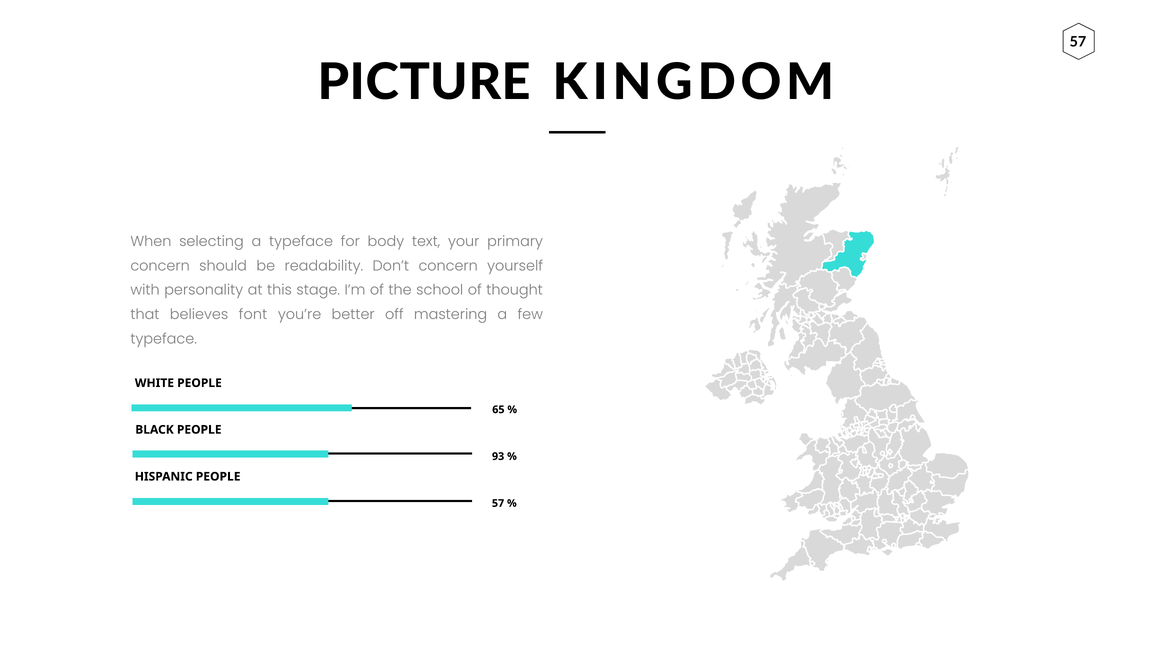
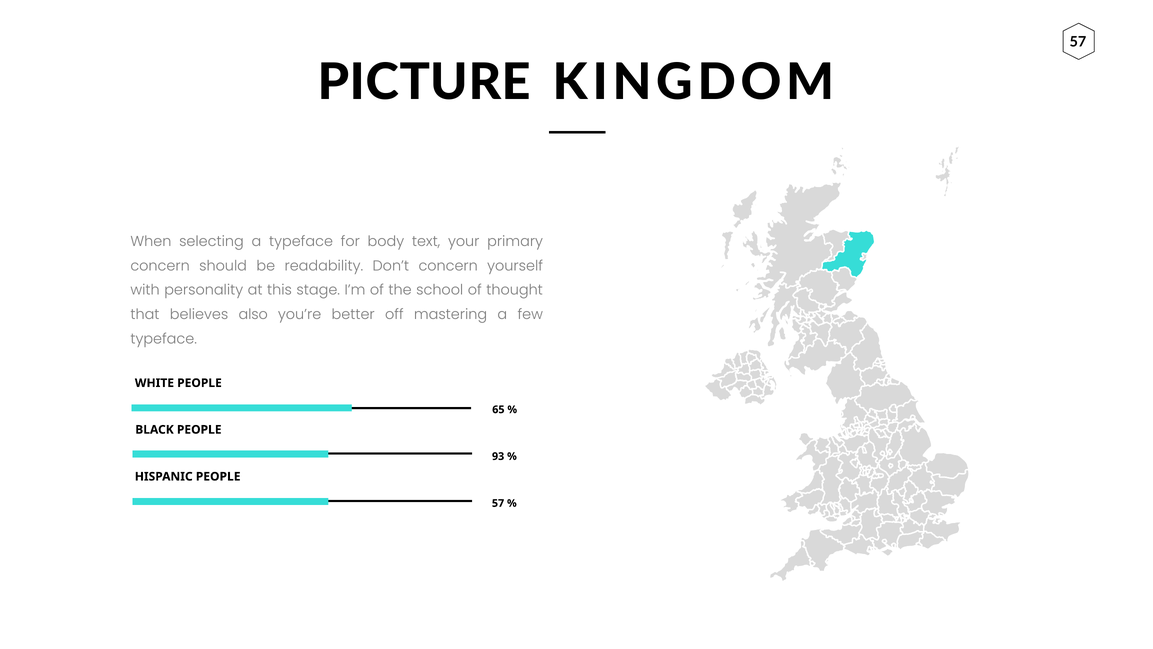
font: font -> also (253, 314)
